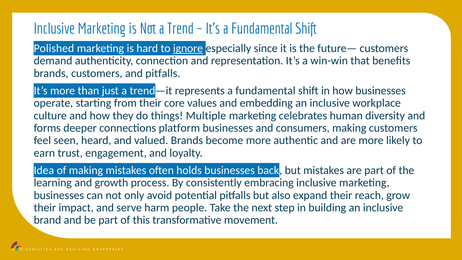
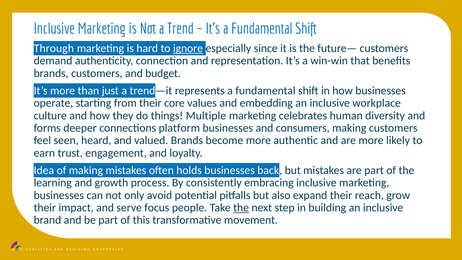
Polished: Polished -> Through (54, 48)
and pitfalls: pitfalls -> budget (163, 73)
harm: harm -> focus (157, 208)
the underline: none -> present (241, 208)
